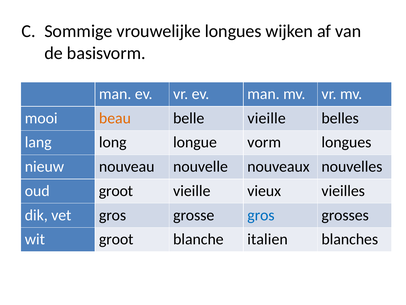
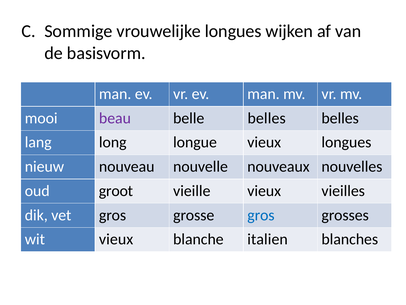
beau colour: orange -> purple (115, 118)
belle vieille: vieille -> belles (267, 118)
longue vorm: vorm -> vieux (264, 142)
wit groot: groot -> vieux (116, 239)
